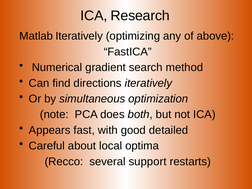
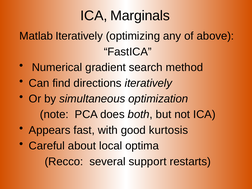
Research: Research -> Marginals (140, 16)
detailed: detailed -> kurtosis (169, 130)
